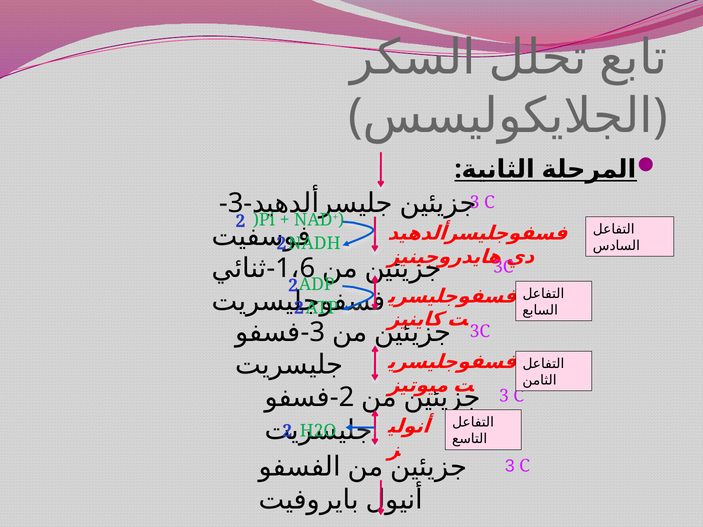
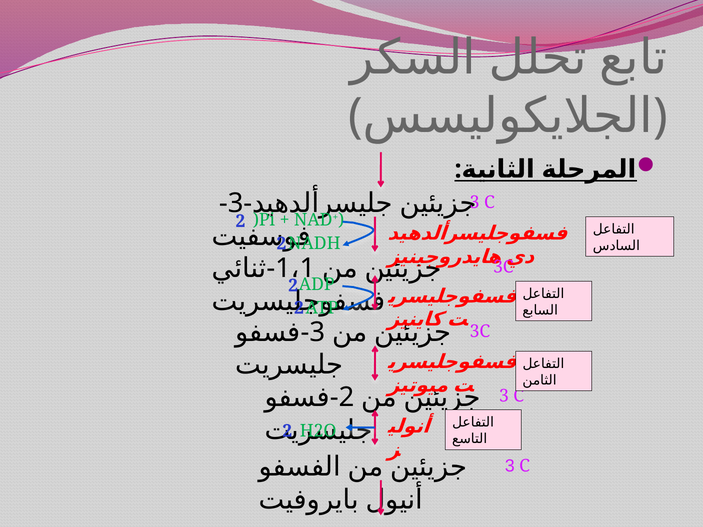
6: 6 -> 1 (307, 269)
